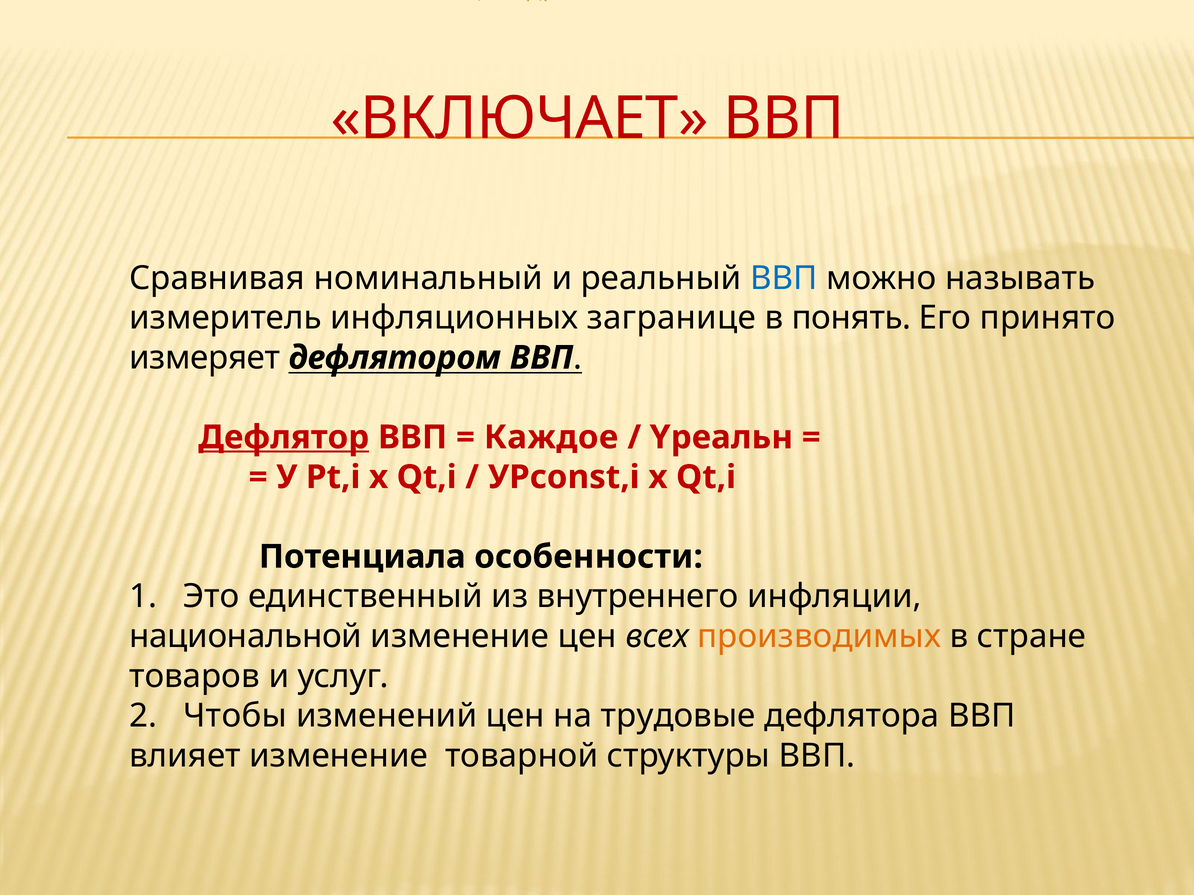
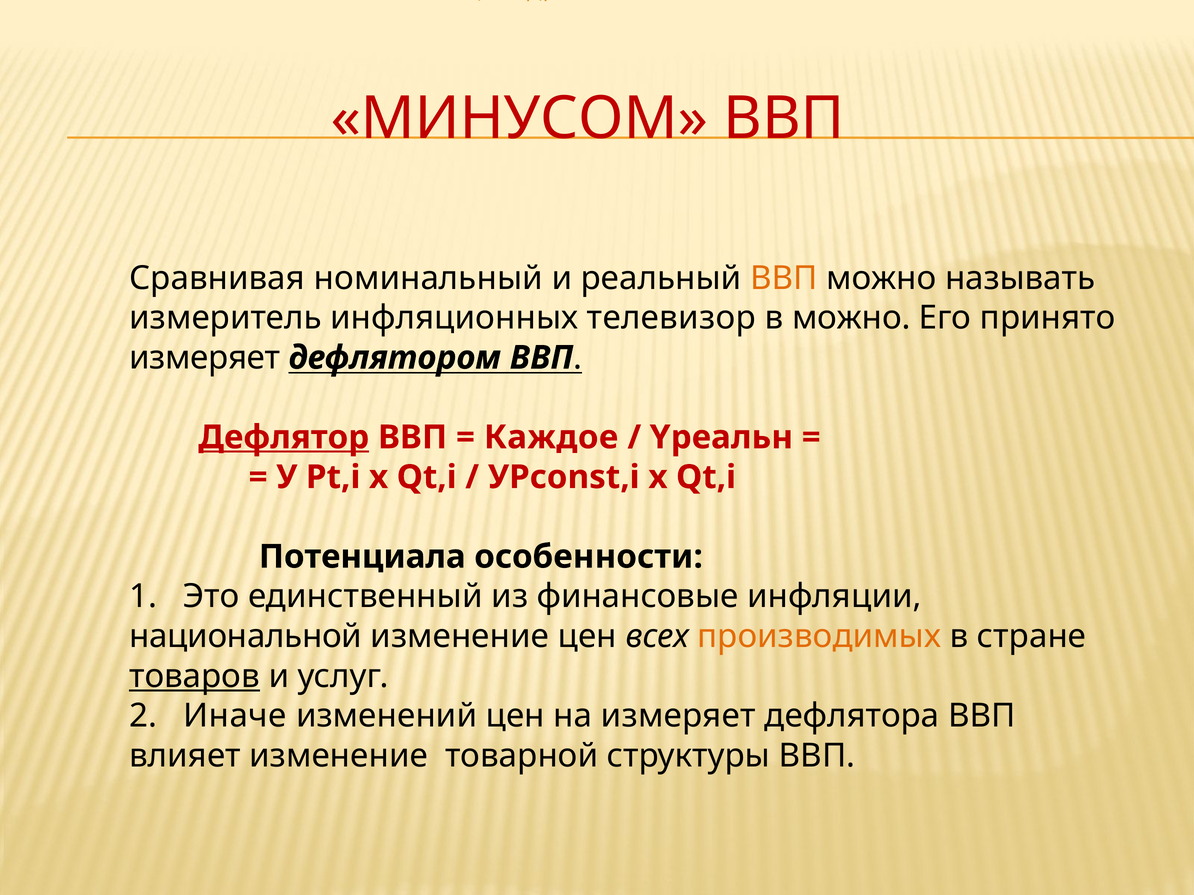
ВКЛЮЧАЕТ: ВКЛЮЧАЕТ -> МИНУСОМ (519, 119)
ВВП colour: blue -> orange (784, 278)
загранице: загранице -> телевизор (671, 318)
в понять: понять -> можно (851, 318)
внутреннего: внутреннего -> финансовые (638, 597)
товаров underline: none -> present (195, 676)
Чтобы: Чтобы -> Иначе (235, 716)
на трудовые: трудовые -> измеряет (678, 716)
